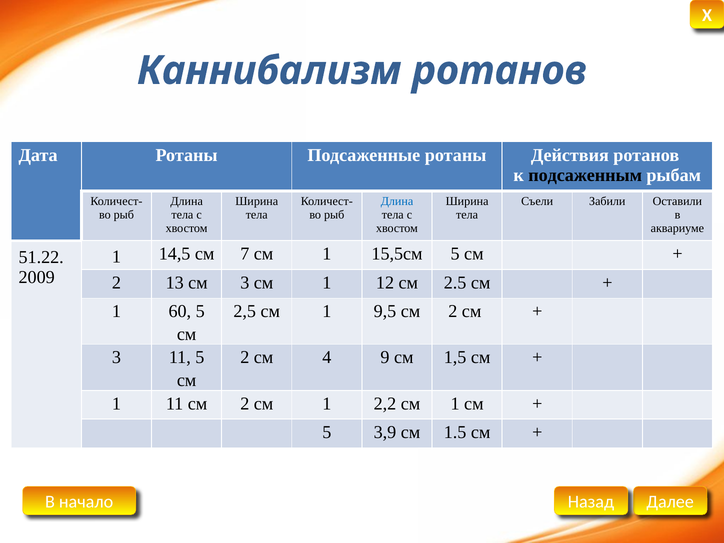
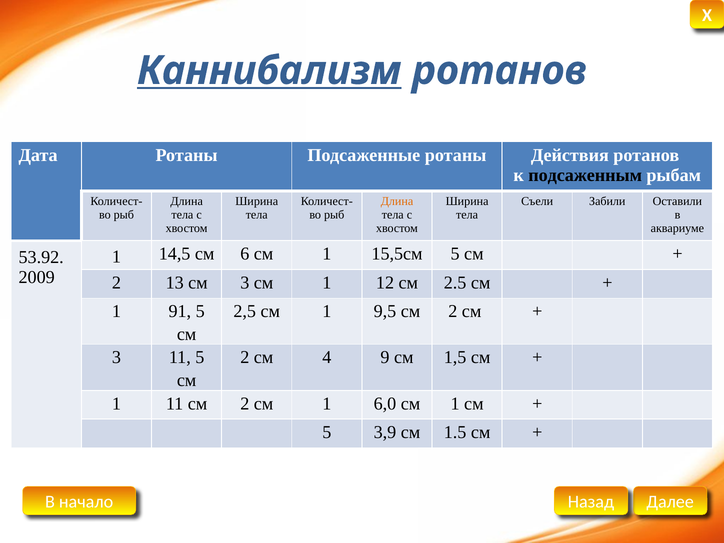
Каннибализм underline: none -> present (269, 71)
Длина colour: blue -> orange (397, 201)
7: 7 -> 6 (245, 254)
51.22: 51.22 -> 53.92 (41, 257)
60: 60 -> 91 (180, 311)
2,2: 2,2 -> 6,0 (385, 404)
